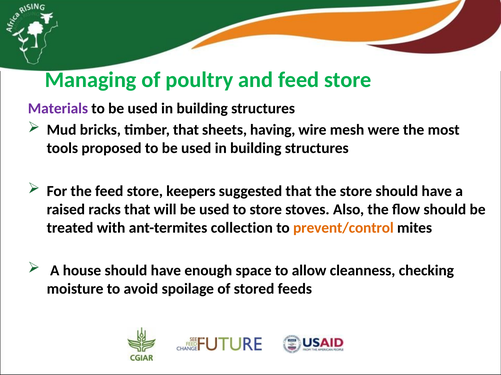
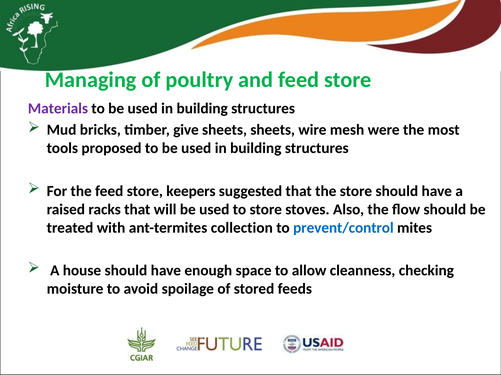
timber that: that -> give (186, 130)
sheets having: having -> sheets (273, 130)
prevent/control colour: orange -> blue (343, 228)
